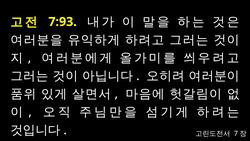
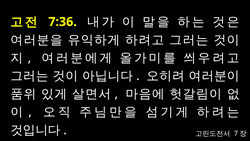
7:93: 7:93 -> 7:36 (63, 22)
